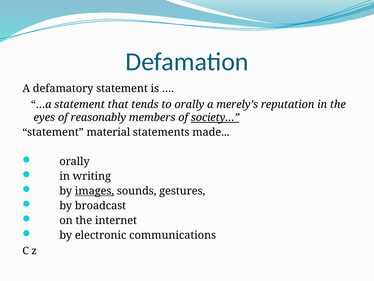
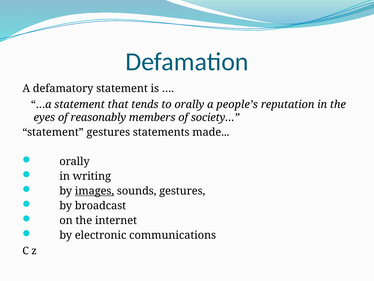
merely’s: merely’s -> people’s (237, 104)
society… underline: present -> none (215, 117)
statement material: material -> gestures (108, 132)
